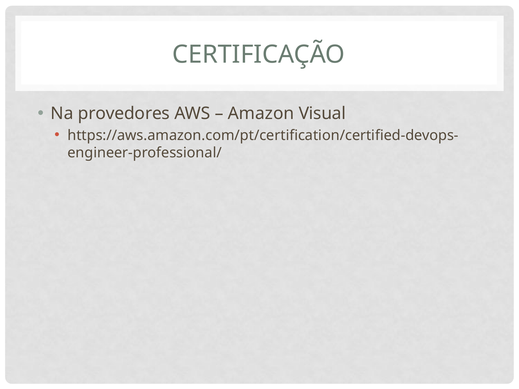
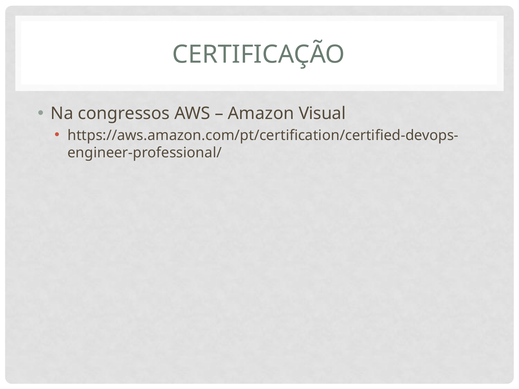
provedores: provedores -> congressos (124, 114)
